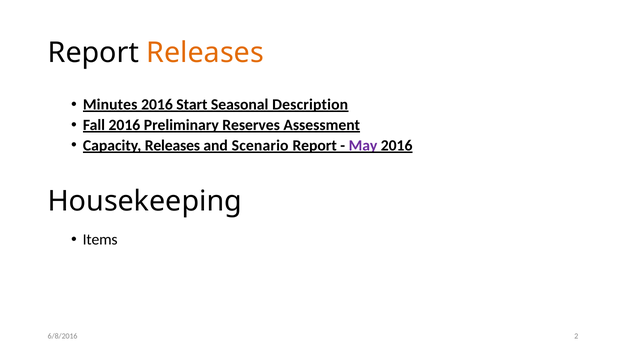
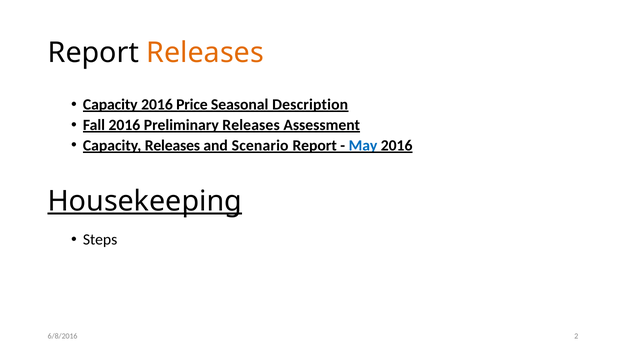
Minutes: Minutes -> Capacity (110, 105)
Start: Start -> Price (192, 105)
Preliminary Reserves: Reserves -> Releases (251, 125)
May colour: purple -> blue (363, 146)
Housekeeping underline: none -> present (145, 201)
Items: Items -> Steps (100, 240)
